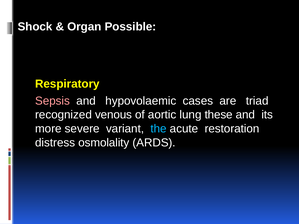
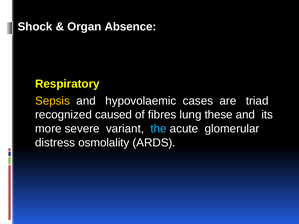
Possible: Possible -> Absence (130, 27)
Sepsis colour: pink -> yellow (53, 101)
venous: venous -> caused (114, 115)
aortic: aortic -> fibres (162, 115)
restoration: restoration -> glomerular (232, 129)
